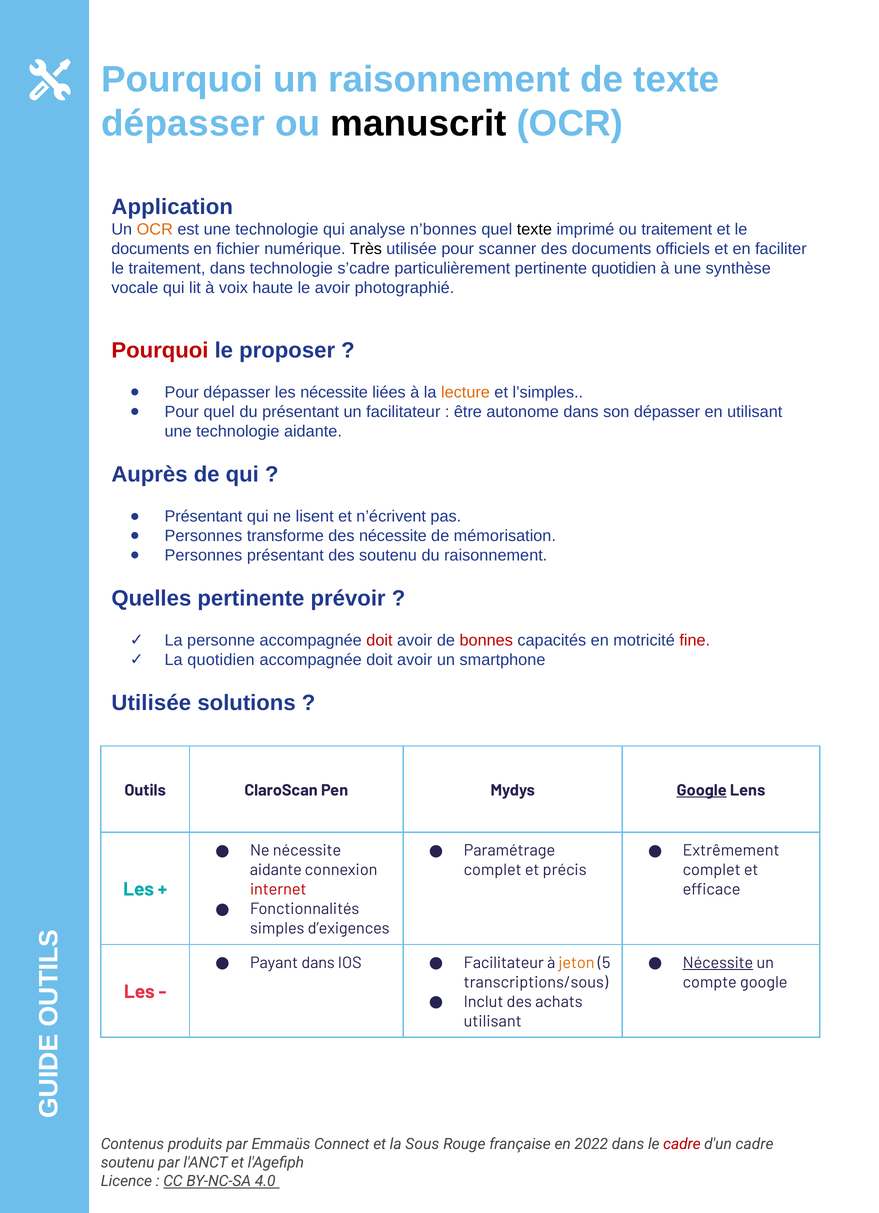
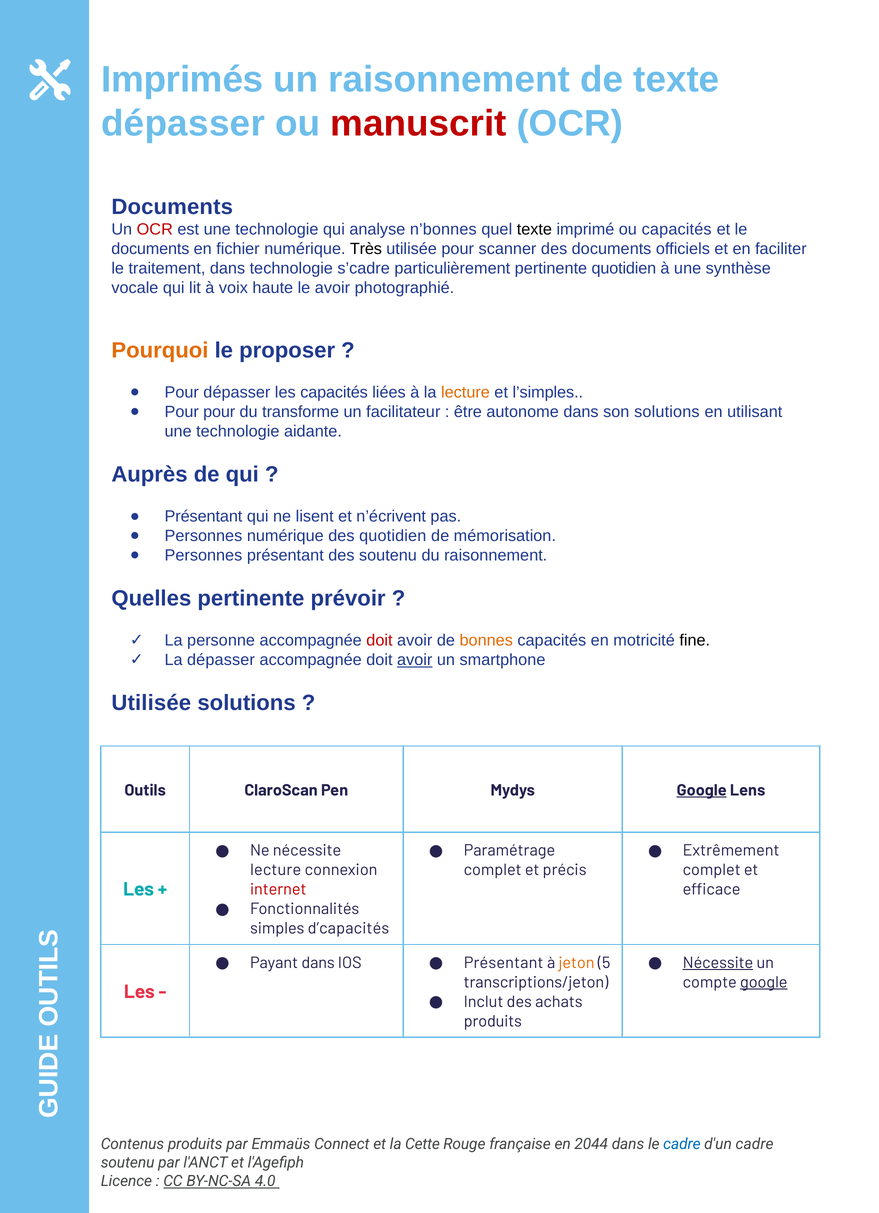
Pourquoi: Pourquoi -> Imprimés (182, 79)
manuscrit colour: black -> red (419, 124)
Application: Application -> Documents (172, 207)
OCR colour: orange -> red (155, 230)
ou traitement: traitement -> capacités (677, 230)
Pourquoi colour: red -> orange (160, 351)
les nécessite: nécessite -> capacités (334, 393)
Pour quel: quel -> pour (219, 412)
du présentant: présentant -> transforme (301, 412)
son dépasser: dépasser -> solutions (667, 412)
Personnes transforme: transforme -> numérique (285, 536)
des nécessite: nécessite -> quotidien (393, 536)
bonnes colour: red -> orange (486, 641)
fine colour: red -> black (695, 641)
La quotidien: quotidien -> dépasser (221, 661)
avoir underline: none -> present (415, 661)
aidante: aidante -> lecture (276, 871)
d’exigences: d’exigences -> d’capacités (349, 929)
Facilitateur: Facilitateur -> Présentant (504, 963)
transcriptions/sous: transcriptions/sous -> transcriptions/jeton (536, 983)
google underline: none -> present (764, 983)
utilisant: utilisant -> produits (493, 1022)
Sous: Sous -> Cette (422, 1145)
2022: 2022 -> 2044 (591, 1145)
cadre colour: red -> blue (682, 1145)
